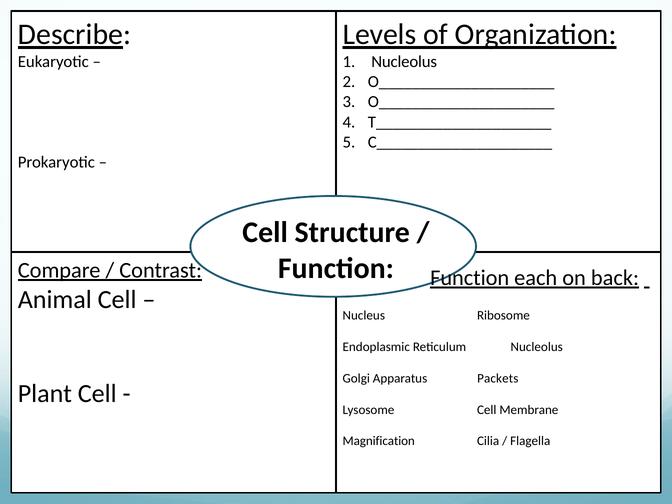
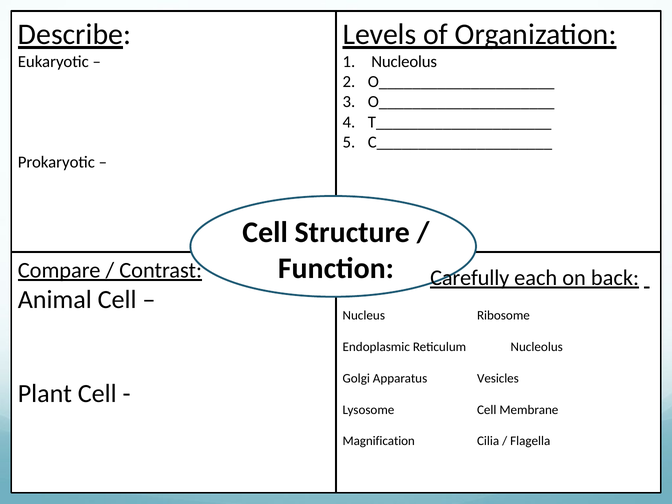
Function: Function -> Carefully (470, 278)
Packets: Packets -> Vesicles (498, 378)
